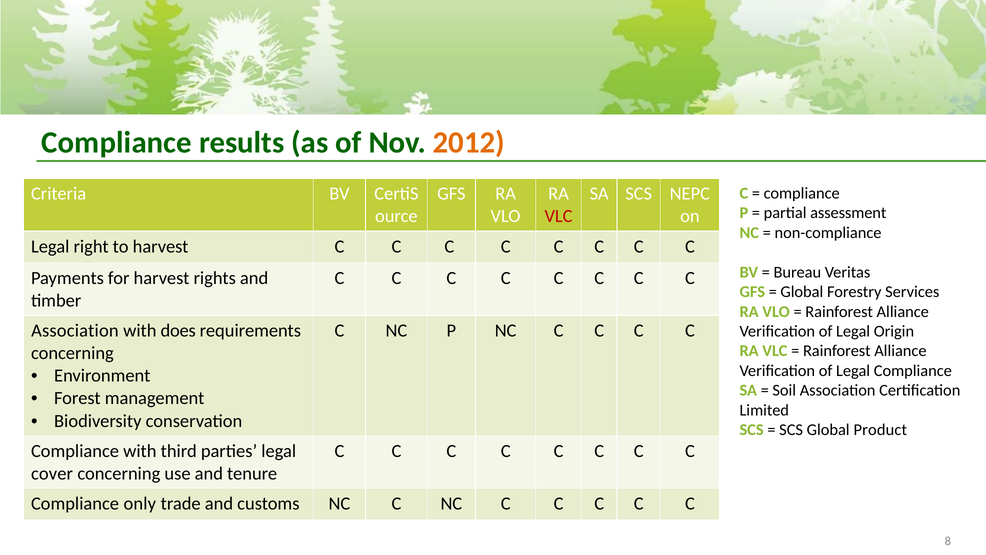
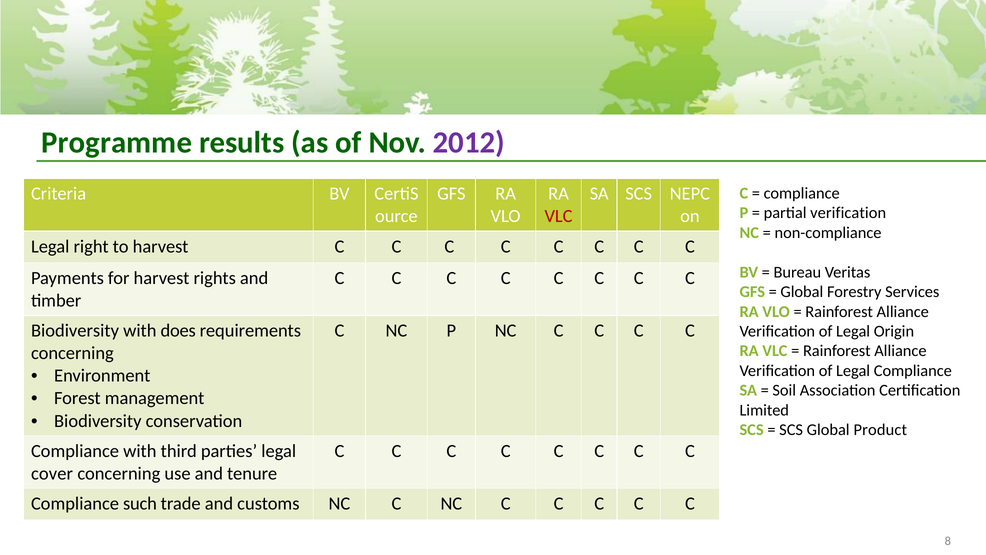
Compliance: Compliance -> Programme (117, 143)
2012 colour: orange -> purple (469, 143)
partial assessment: assessment -> verification (848, 213)
Association: Association -> Biodiversity (75, 330)
only: only -> such (140, 503)
